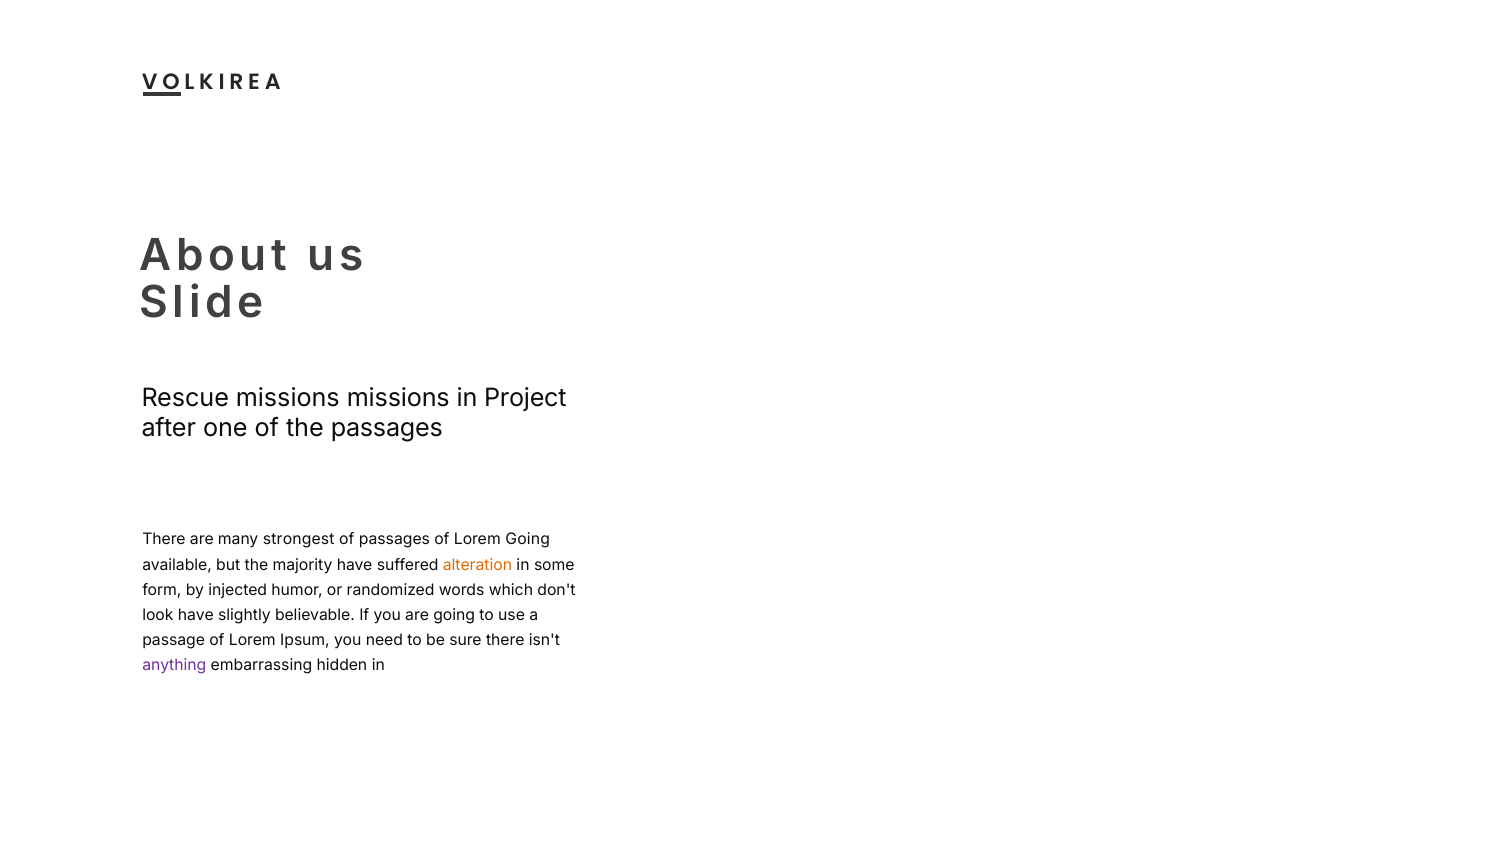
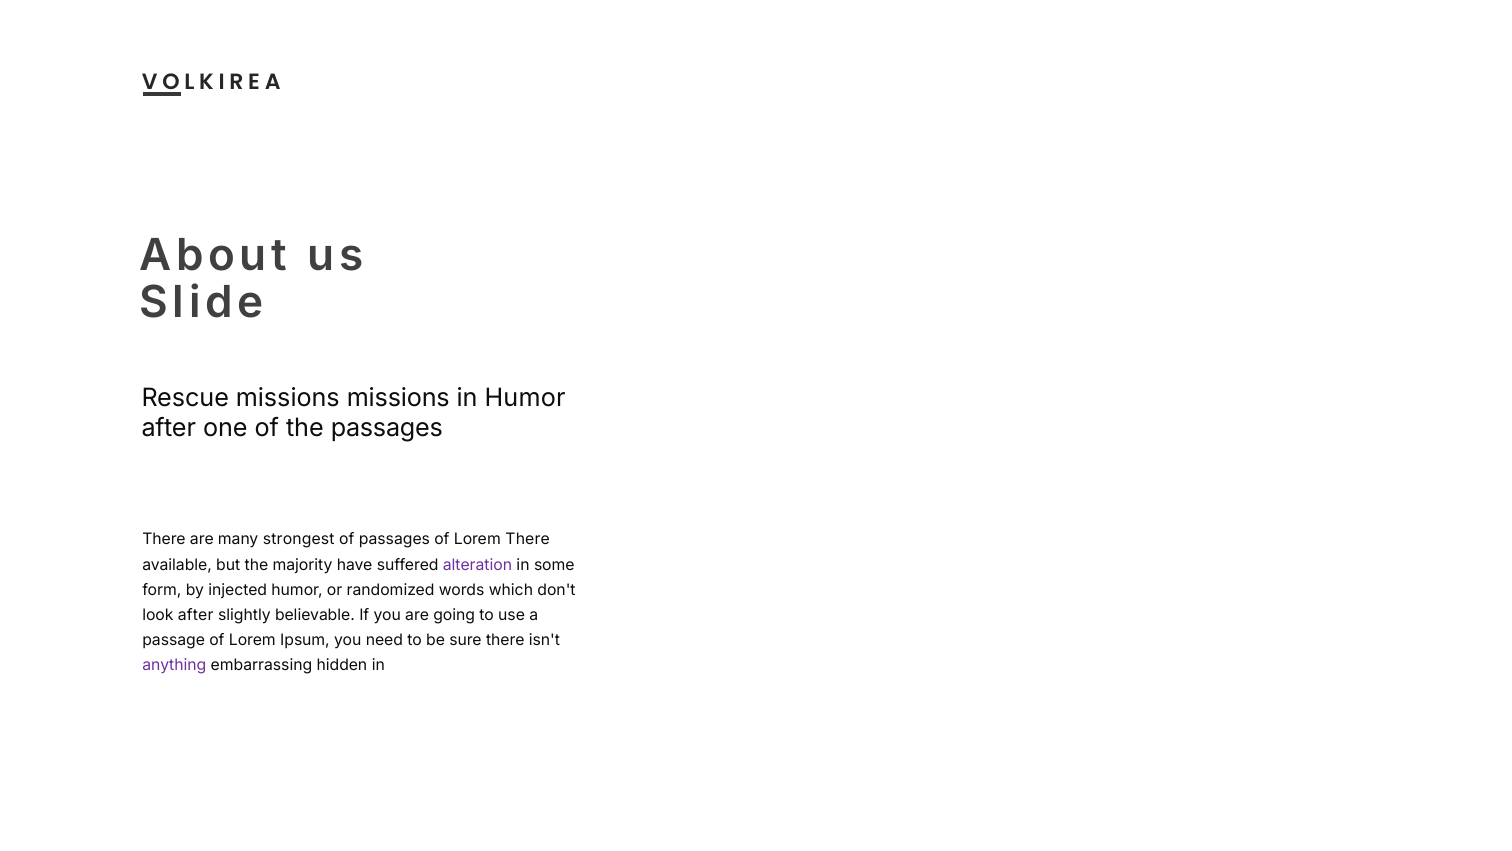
in Project: Project -> Humor (525, 398)
Lorem Going: Going -> There (528, 539)
alteration colour: orange -> purple (477, 564)
look have: have -> after (196, 615)
